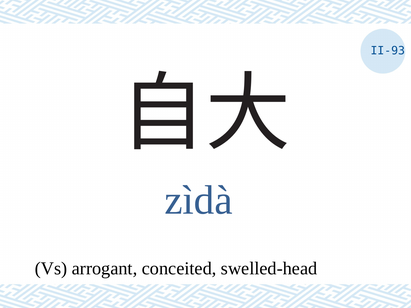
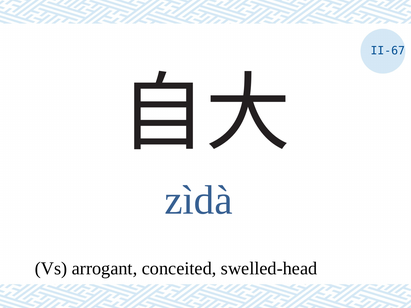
II-93: II-93 -> II-67 (388, 51)
